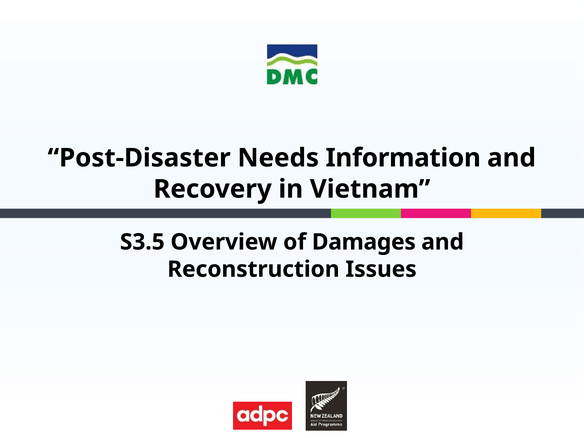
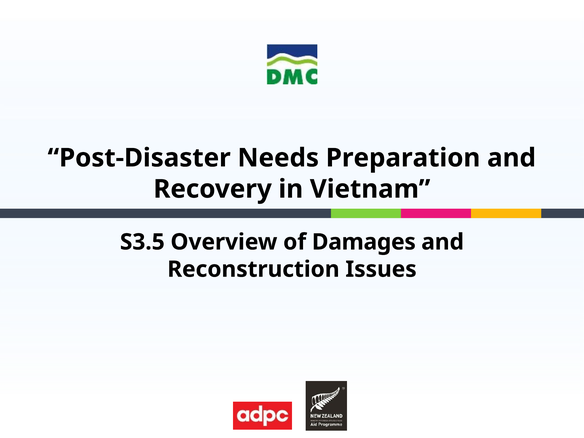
Information: Information -> Preparation (403, 158)
